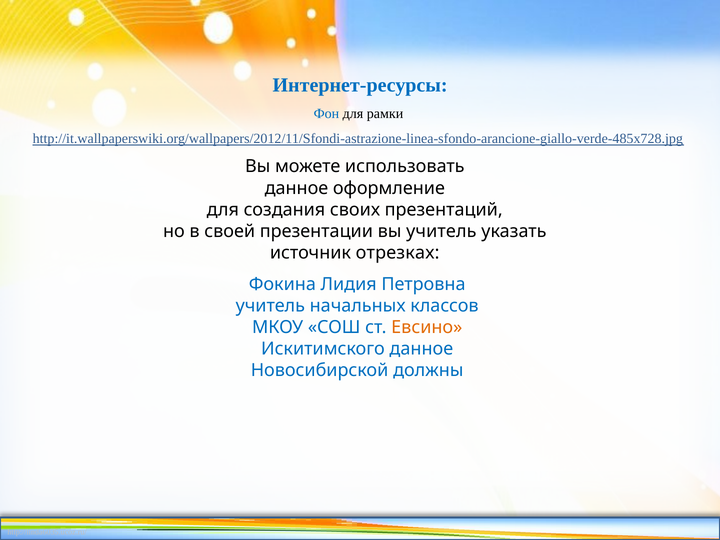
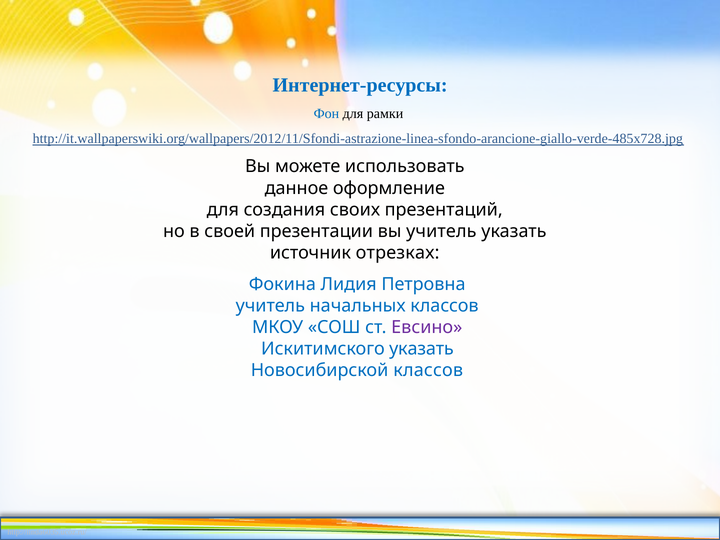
Евсино colour: orange -> purple (427, 327)
Искитимского данное: данное -> указать (421, 349)
Новосибирской должны: должны -> классов (428, 371)
